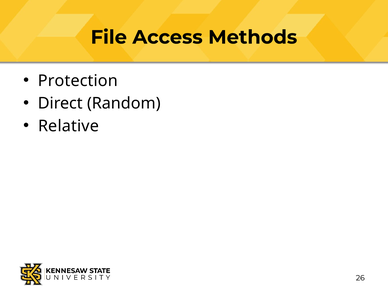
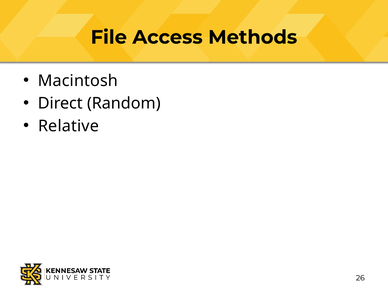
Protection: Protection -> Macintosh (78, 81)
